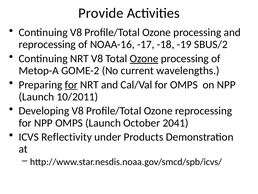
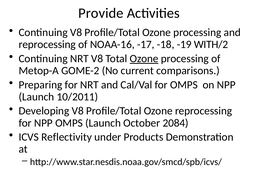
SBUS/2: SBUS/2 -> WITH/2 (211, 44)
wavelengths: wavelengths -> comparisons (188, 70)
for underline: present -> none (71, 85)
2041: 2041 -> 2084 (176, 123)
